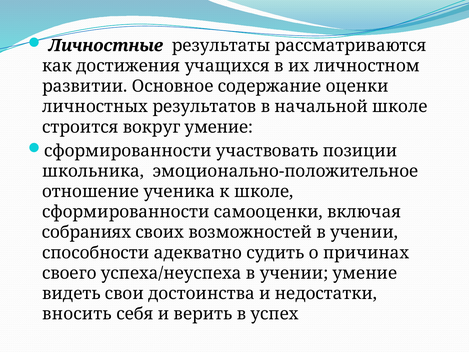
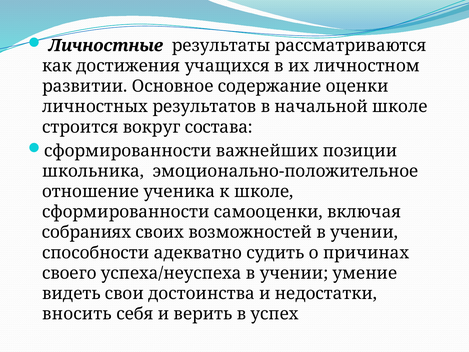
вокруг умение: умение -> состава (219, 127)
участвовать: участвовать -> важнейших (267, 151)
